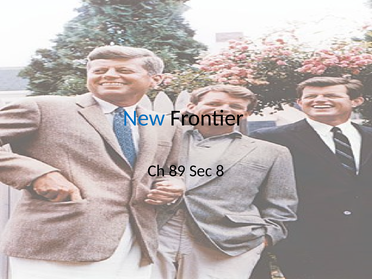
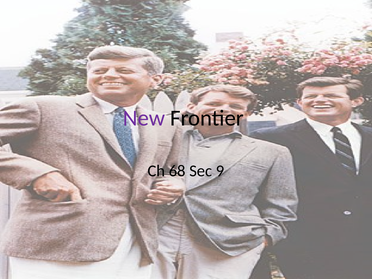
New colour: blue -> purple (144, 118)
89: 89 -> 68 (177, 171)
8: 8 -> 9 (220, 171)
